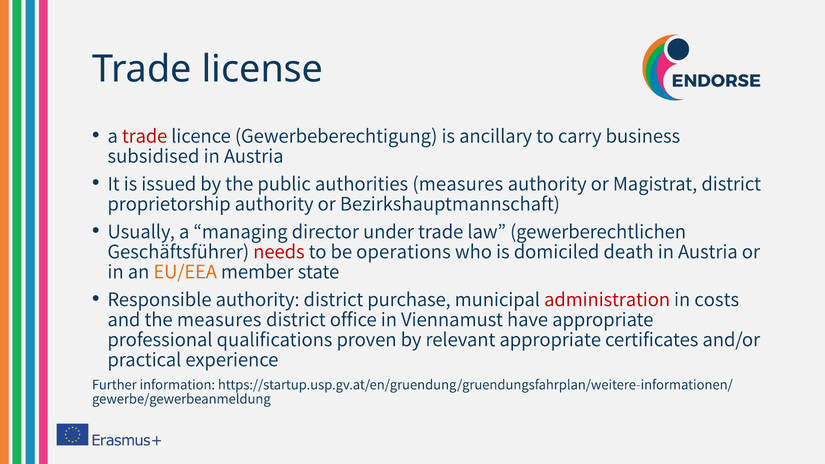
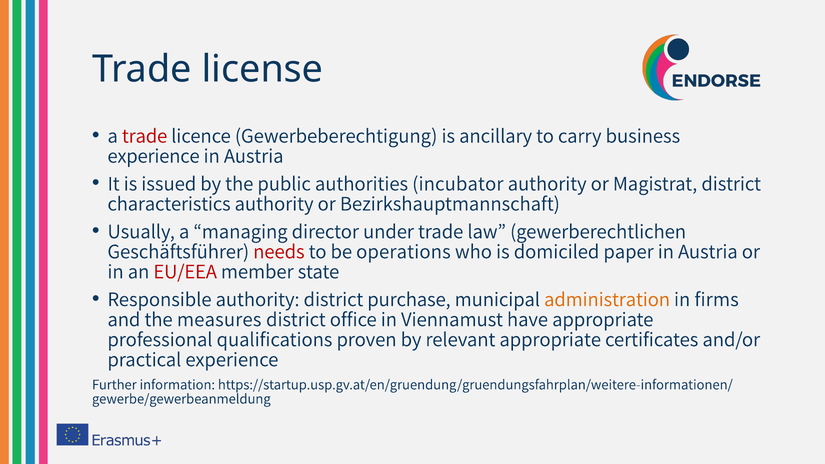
subsidised: subsidised -> experience (154, 156)
authorities measures: measures -> incubator (458, 184)
proprietorship: proprietorship -> characteristics (169, 204)
death: death -> paper (629, 252)
EU/EEA colour: orange -> red (185, 272)
administration colour: red -> orange (607, 299)
costs: costs -> firms (717, 299)
